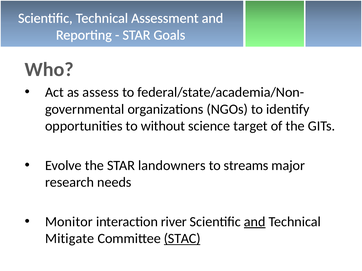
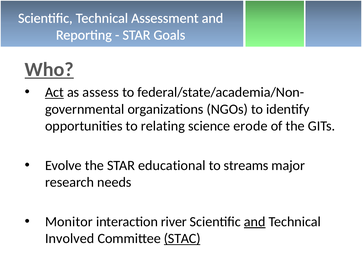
Who underline: none -> present (49, 70)
Act underline: none -> present (54, 92)
without: without -> relating (163, 126)
target: target -> erode (250, 126)
landowners: landowners -> educational (172, 166)
Mitigate: Mitigate -> Involved (70, 239)
